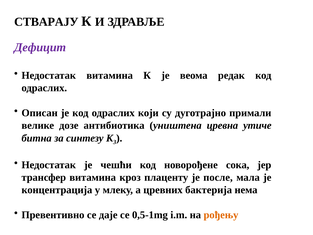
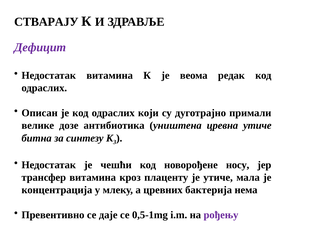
сока: сока -> носу (238, 165)
је после: после -> утиче (218, 177)
рођењу colour: orange -> purple (221, 215)
